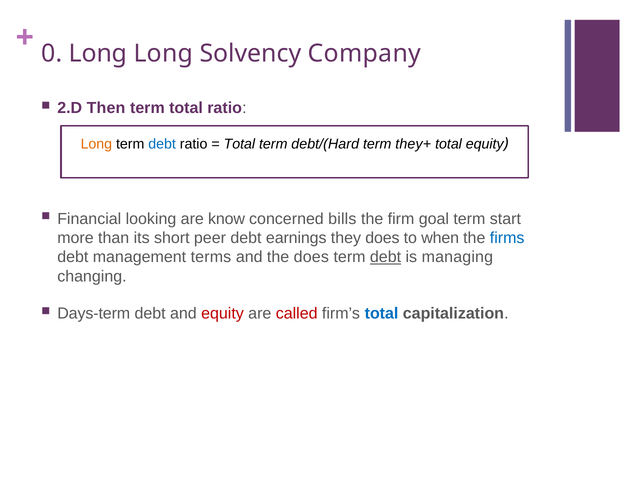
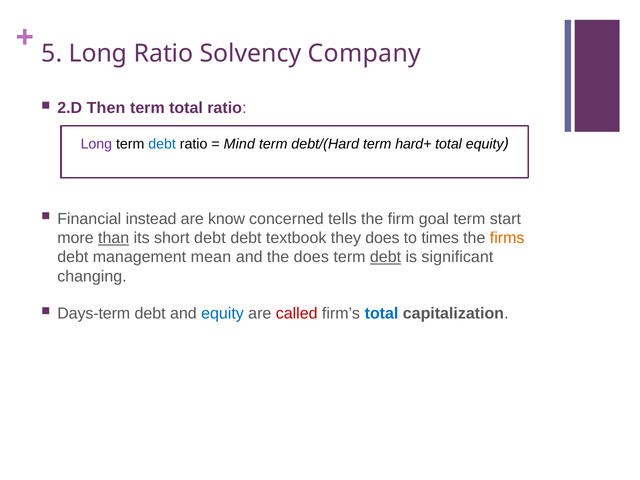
0: 0 -> 5 (52, 54)
Long Long: Long -> Ratio (164, 54)
Long colour: orange -> purple (96, 144)
Total: Total -> Mind (239, 144)
they+: they+ -> hard+ (413, 144)
looking: looking -> instead (151, 219)
bills: bills -> tells (342, 219)
than underline: none -> present (114, 238)
short peer: peer -> debt (210, 238)
earnings: earnings -> textbook (296, 238)
when: when -> times (440, 238)
firms colour: blue -> orange (507, 238)
terms: terms -> mean (211, 257)
managing: managing -> significant (457, 257)
equity colour: red -> blue (223, 313)
